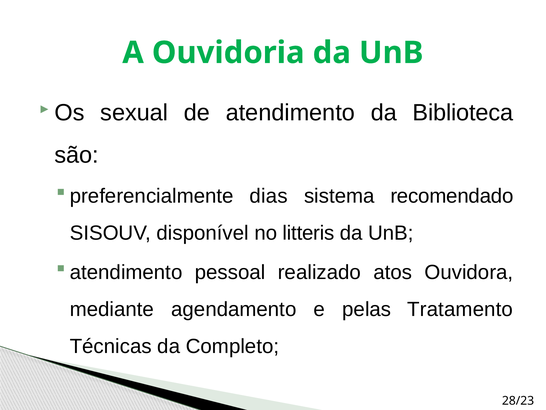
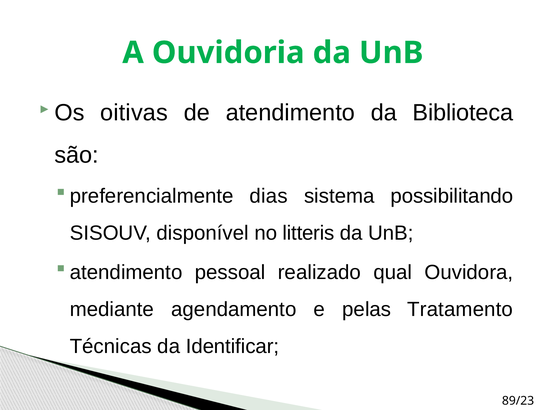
sexual: sexual -> oitivas (134, 113)
recomendado: recomendado -> possibilitando (452, 196)
atos: atos -> qual (393, 272)
Completo: Completo -> Identificar (233, 346)
28/23: 28/23 -> 89/23 (518, 400)
